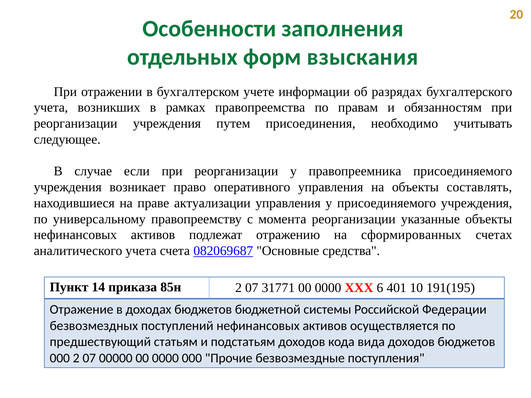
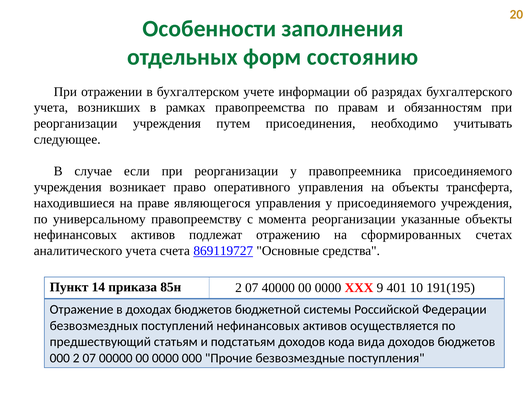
взыскания: взыскания -> состоянию (363, 57)
составлять: составлять -> трансферта (479, 187)
актуализации: актуализации -> являющегося (212, 203)
082069687: 082069687 -> 869119727 (223, 251)
31771: 31771 -> 40000 (278, 288)
6: 6 -> 9 (380, 288)
